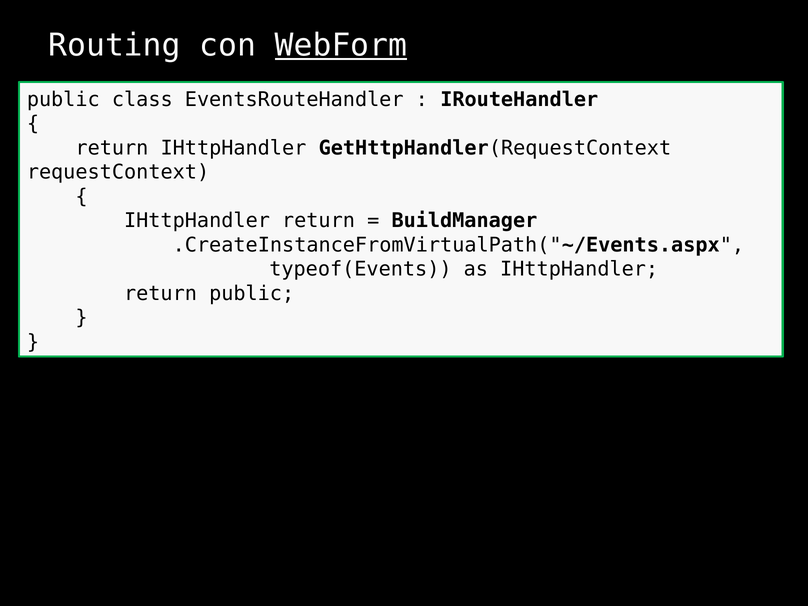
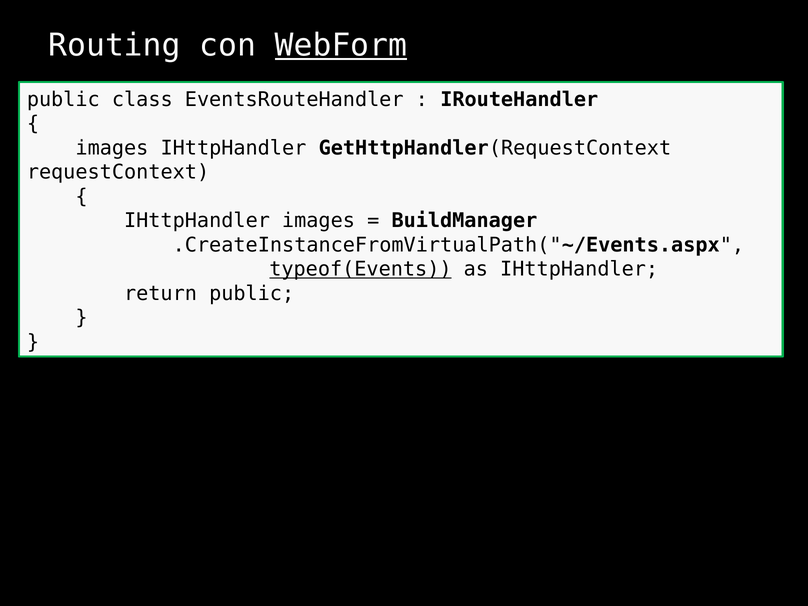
return: return -> images (112, 148)
return: return -> images (318, 221)
typeof(Events underline: none -> present (360, 269)
